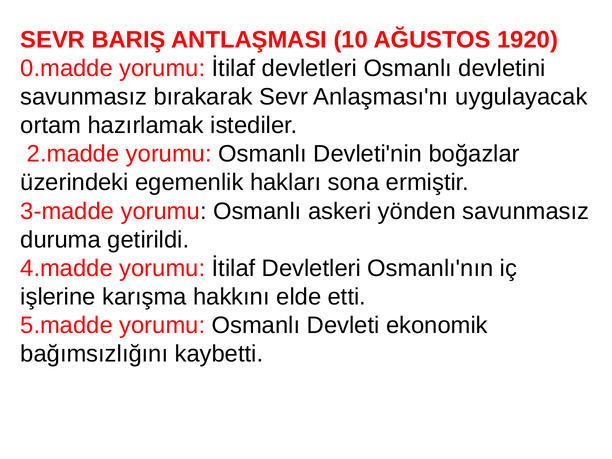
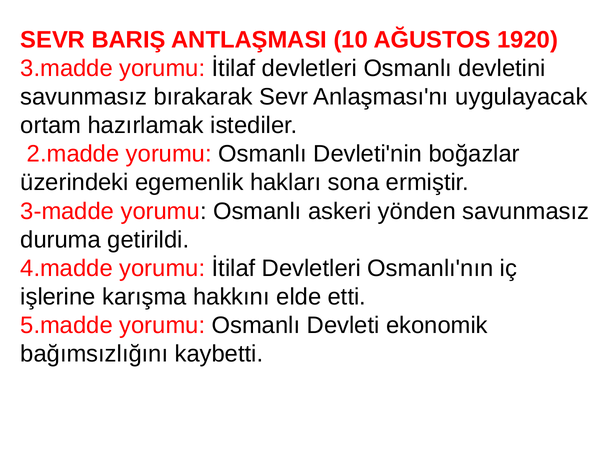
0.madde: 0.madde -> 3.madde (67, 68)
